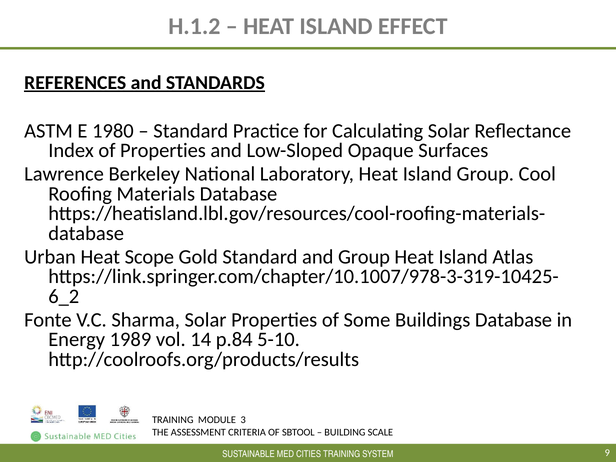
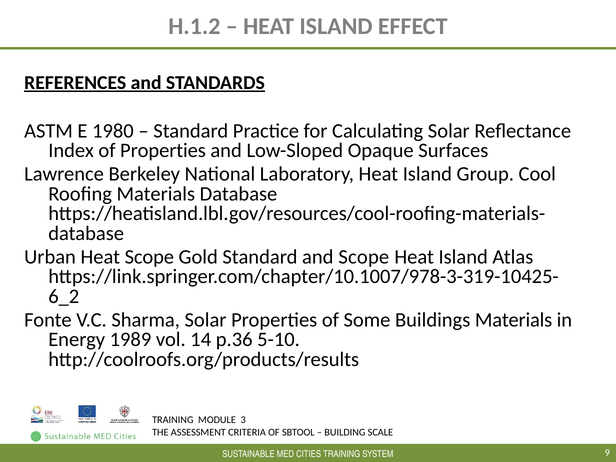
and Group: Group -> Scope (364, 257)
Buildings Database: Database -> Materials (514, 320)
p.84: p.84 -> p.36 (234, 340)
